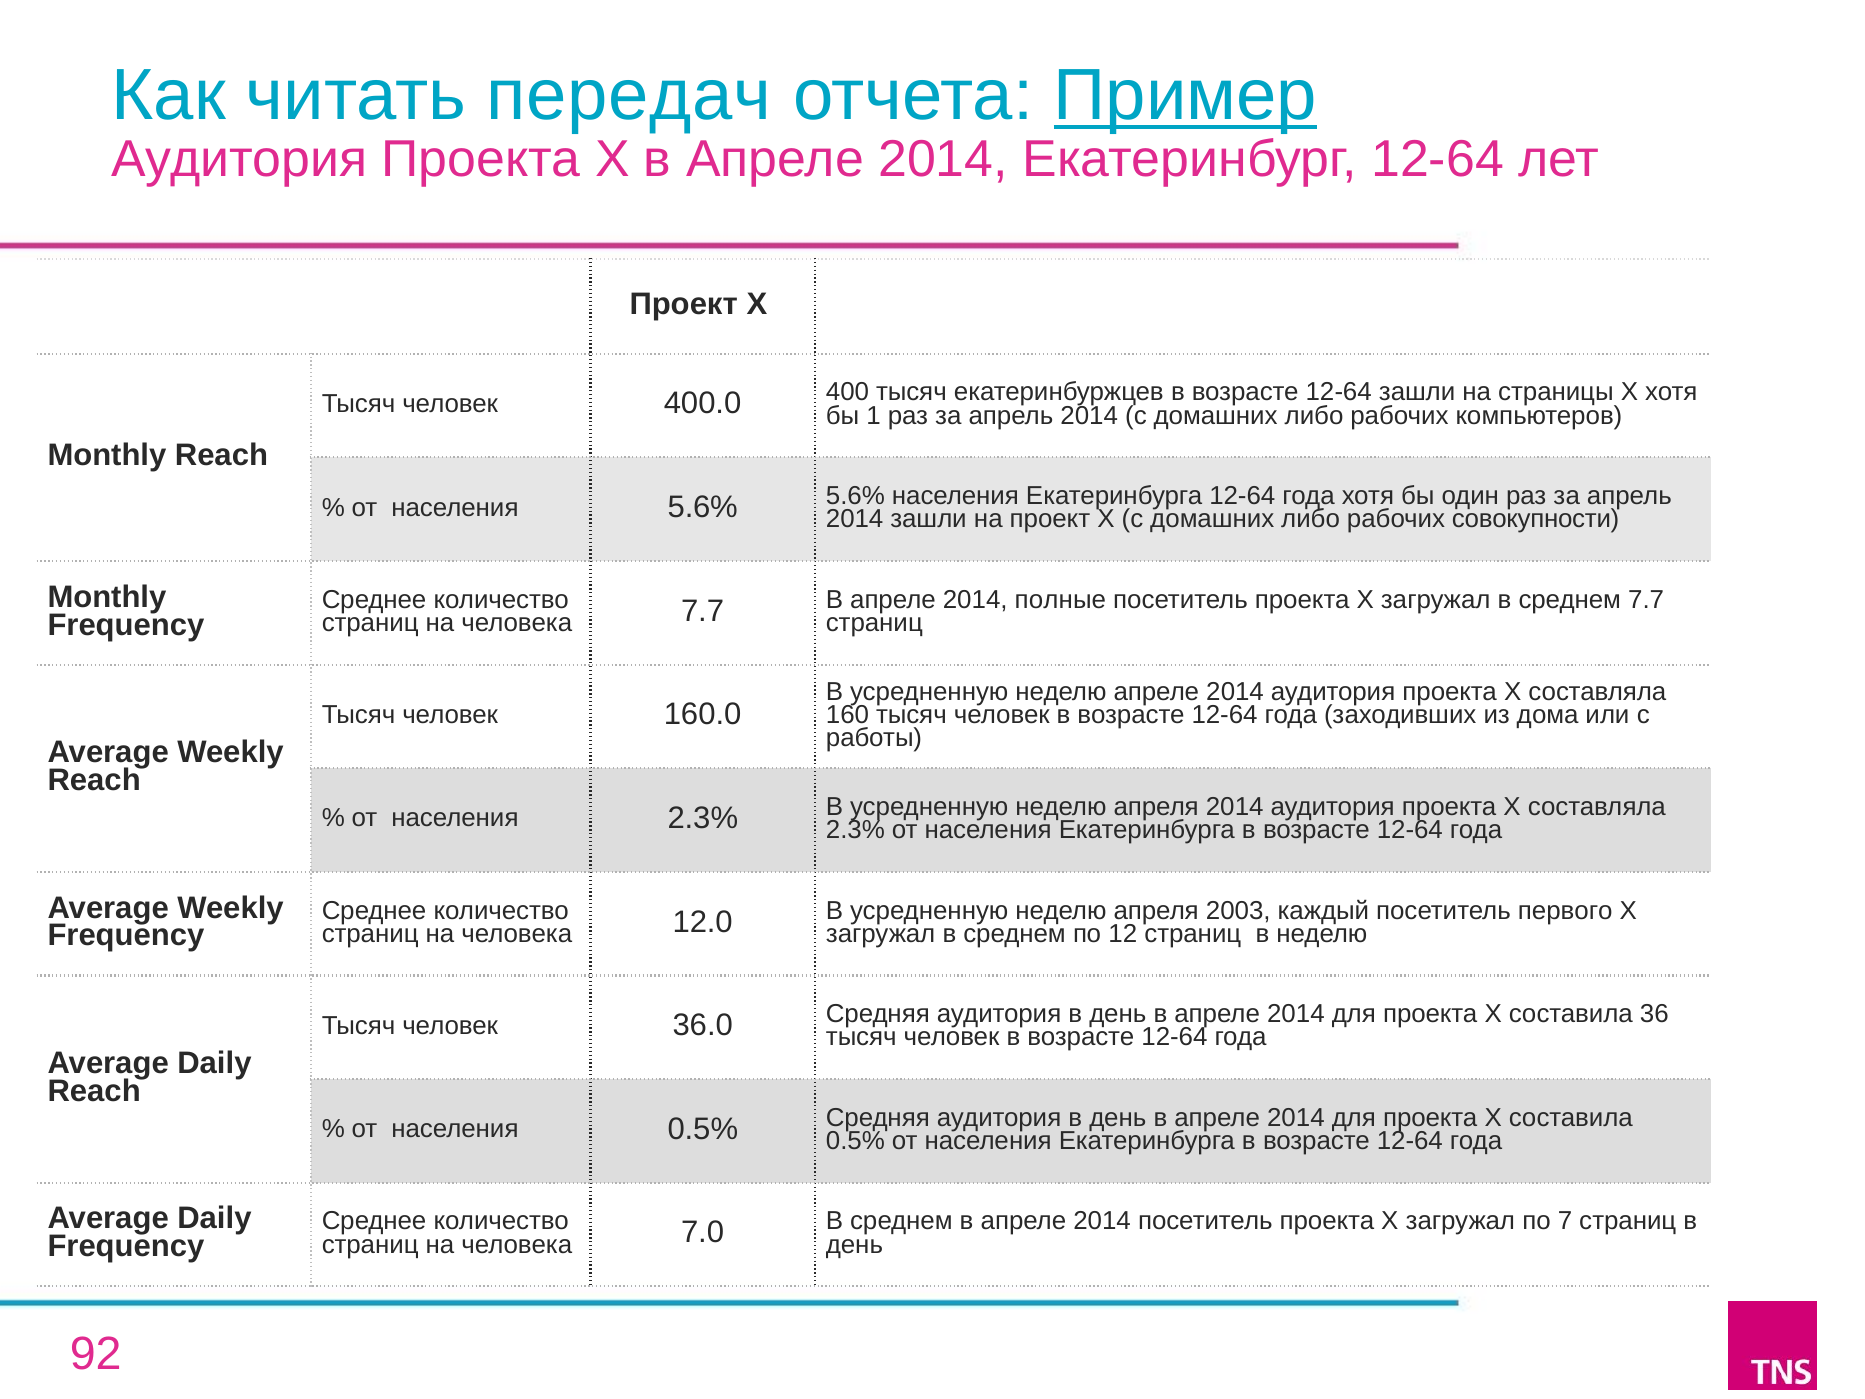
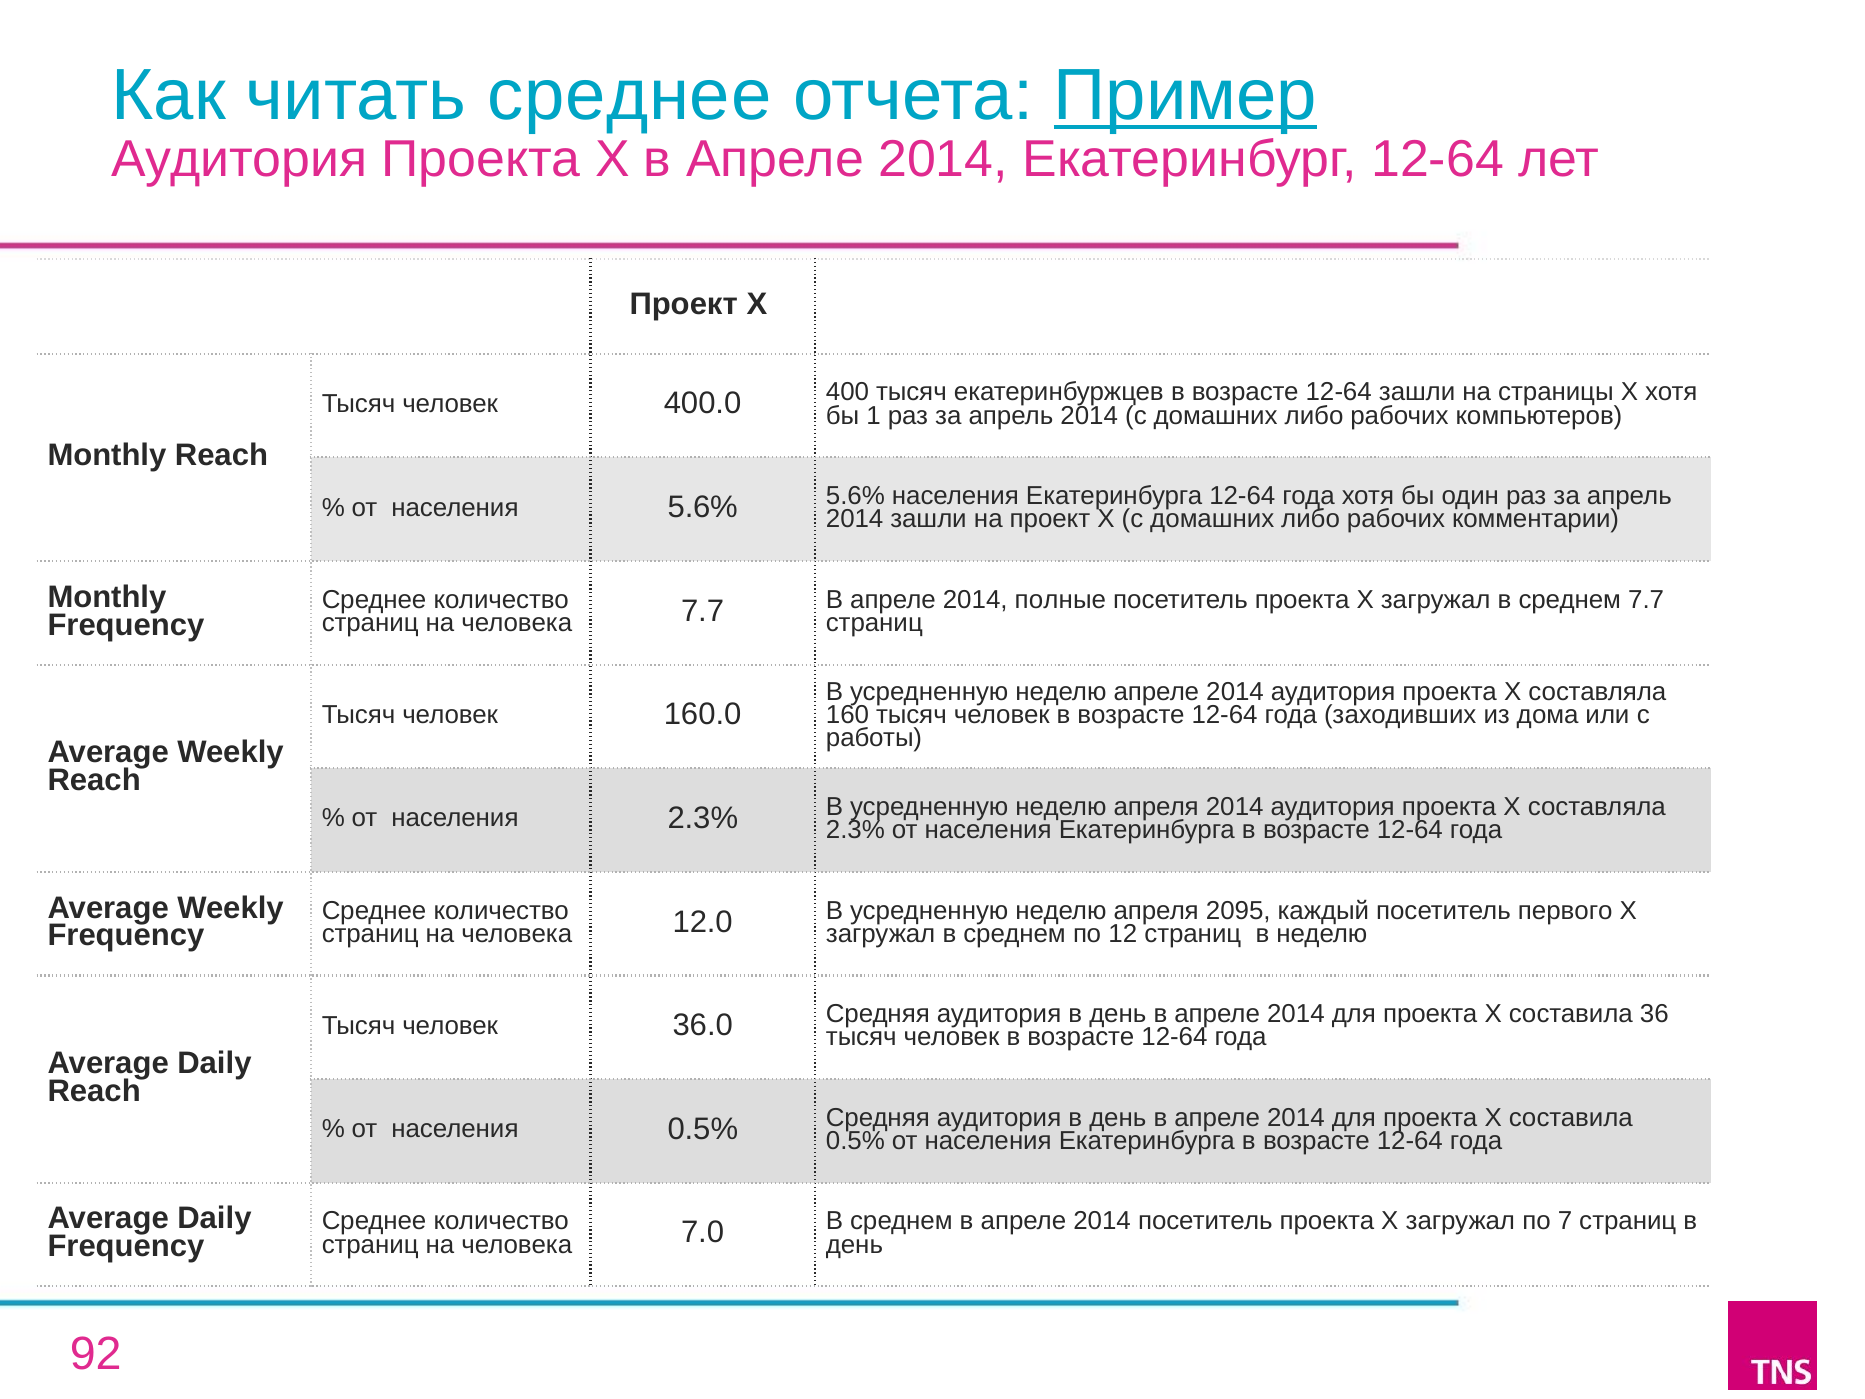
читать передач: передач -> среднее (629, 95)
совокупности: совокупности -> комментарии (1536, 519)
2003: 2003 -> 2095 (1238, 910)
